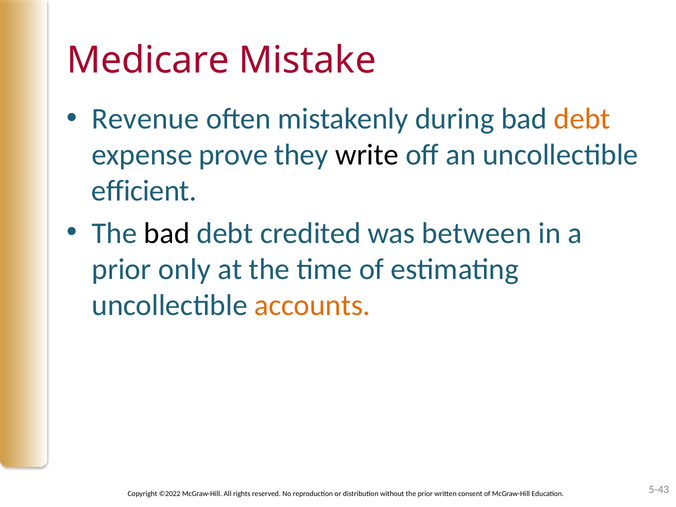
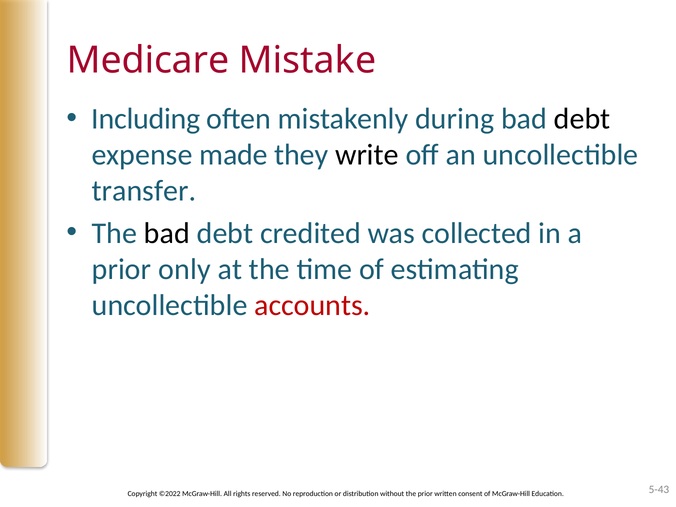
Revenue: Revenue -> Including (146, 119)
debt colour: orange -> black (582, 119)
prove: prove -> made (233, 155)
efficient: efficient -> transfer (144, 191)
between: between -> collected (477, 233)
accounts colour: orange -> red (312, 305)
